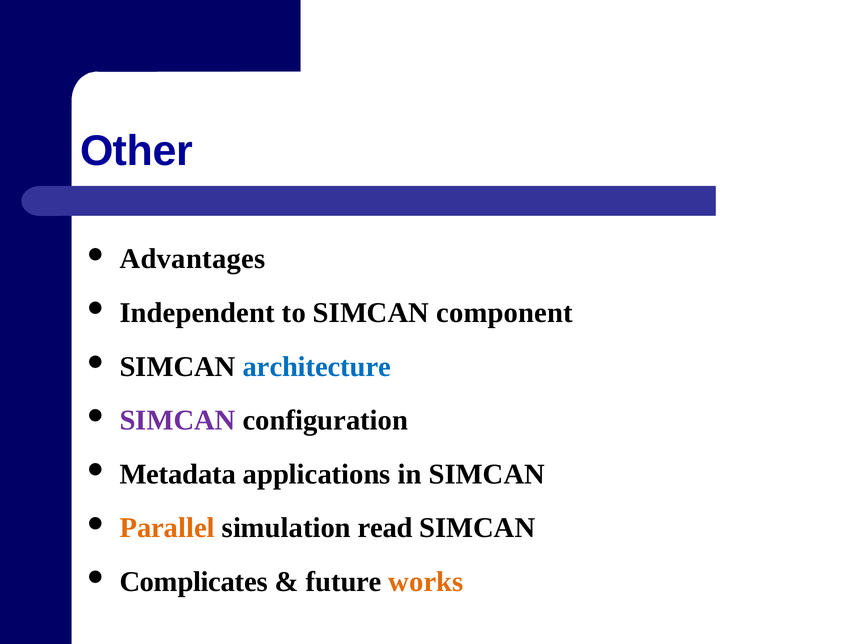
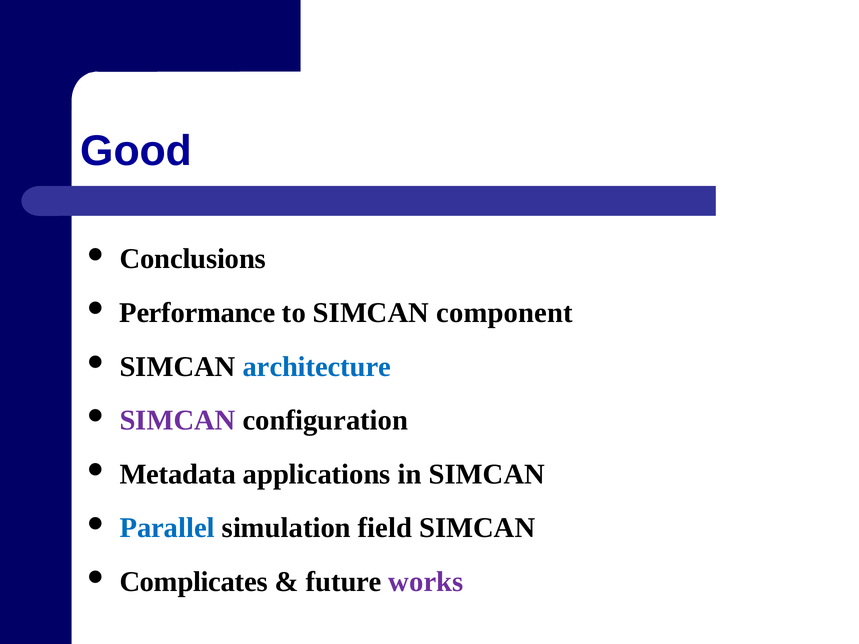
Other: Other -> Good (136, 151)
Advantages: Advantages -> Conclusions (193, 259)
Independent: Independent -> Performance (197, 313)
Parallel colour: orange -> blue (167, 528)
read: read -> field (385, 528)
works colour: orange -> purple (426, 582)
